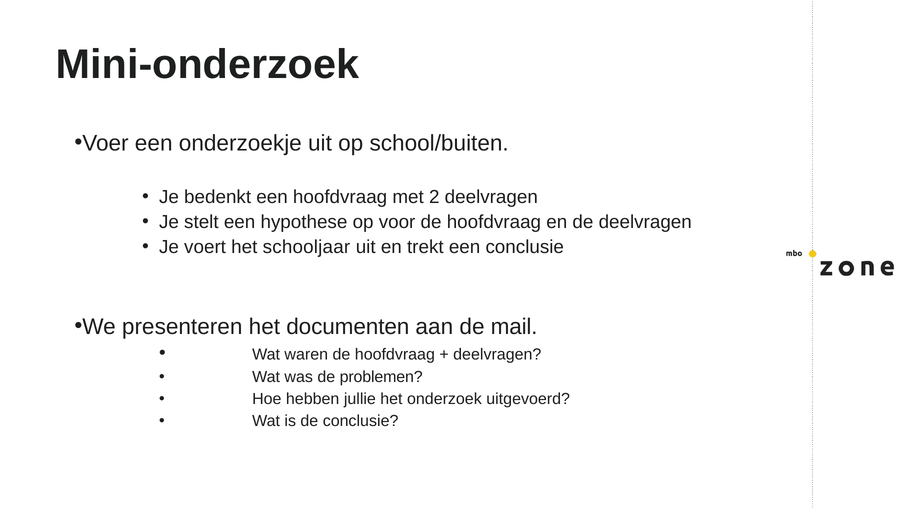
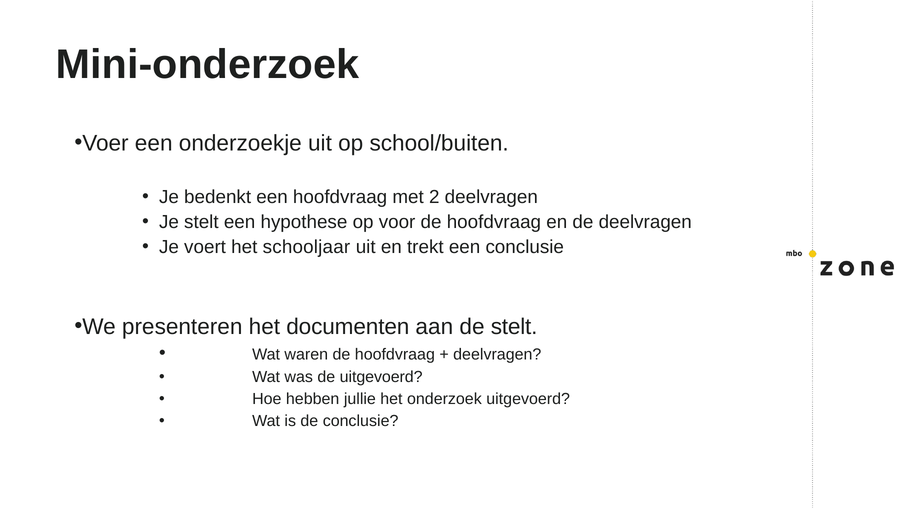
de mail: mail -> stelt (514, 327)
de problemen: problemen -> uitgevoerd (381, 377)
